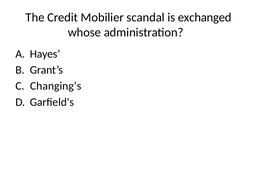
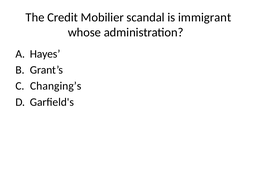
exchanged: exchanged -> immigrant (205, 17)
